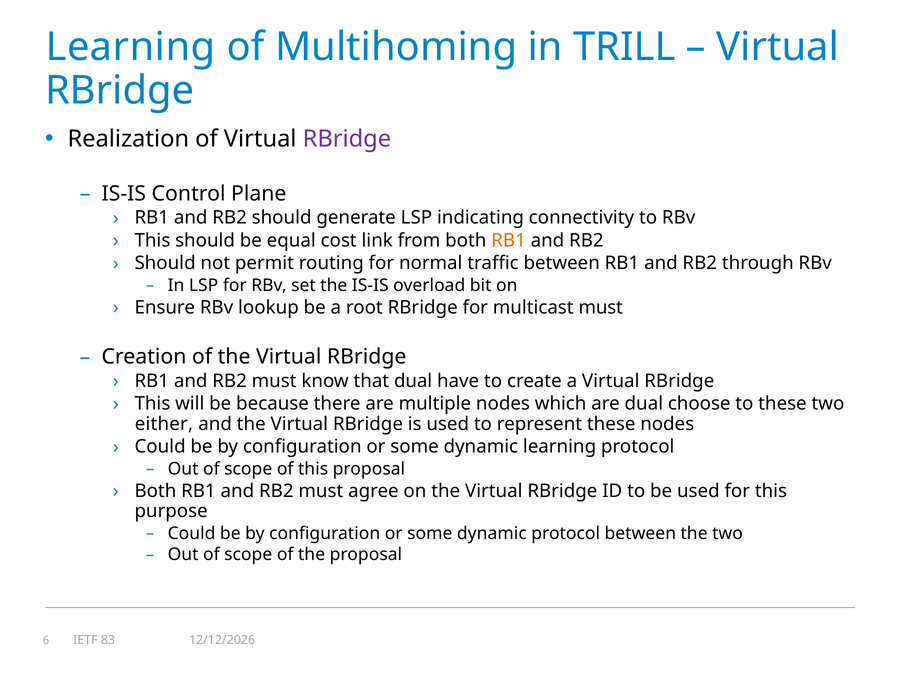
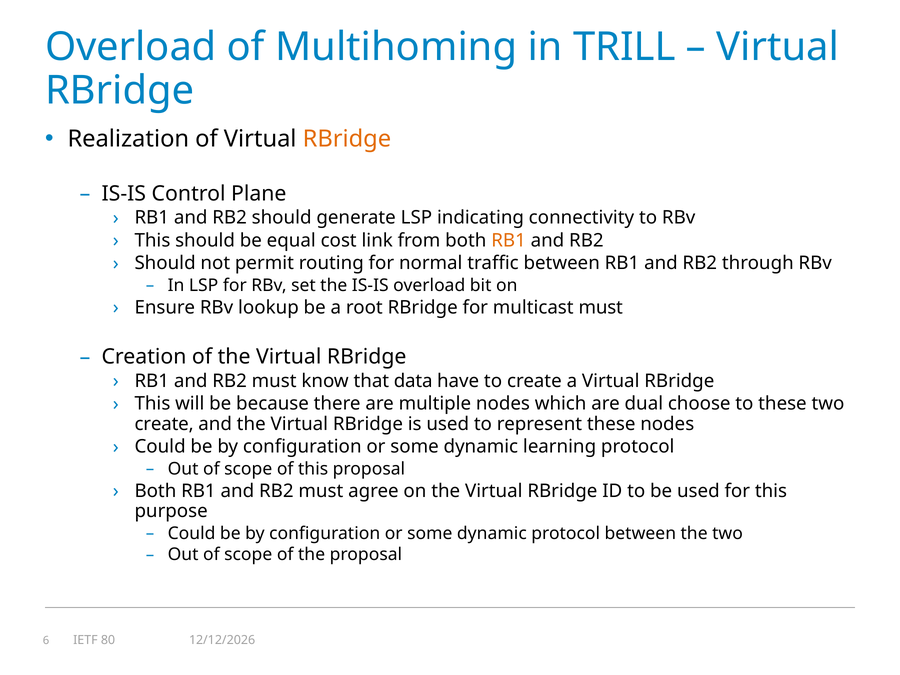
Learning: Learning -> Overload (131, 47)
RBridge colour: purple -> orange (347, 139)
that dual: dual -> data (413, 381)
either: either -> create (164, 424)
83: 83 -> 80 (108, 640)
